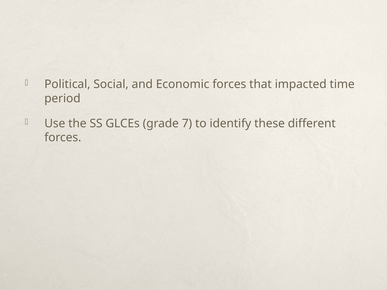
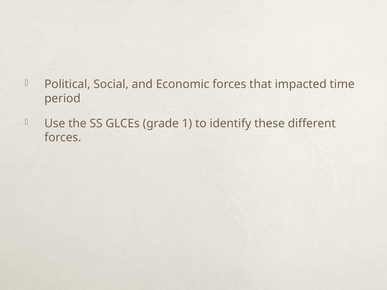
7: 7 -> 1 (187, 124)
